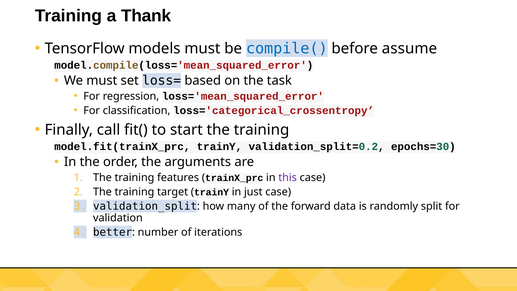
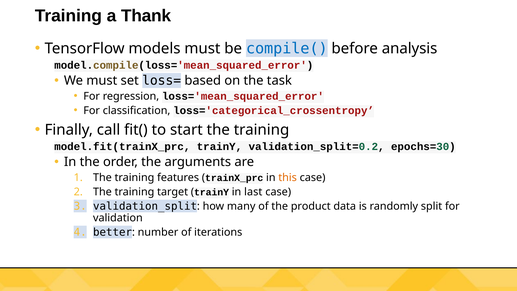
assume: assume -> analysis (410, 48)
this colour: purple -> orange (288, 177)
just: just -> last (253, 192)
forward: forward -> product (311, 206)
